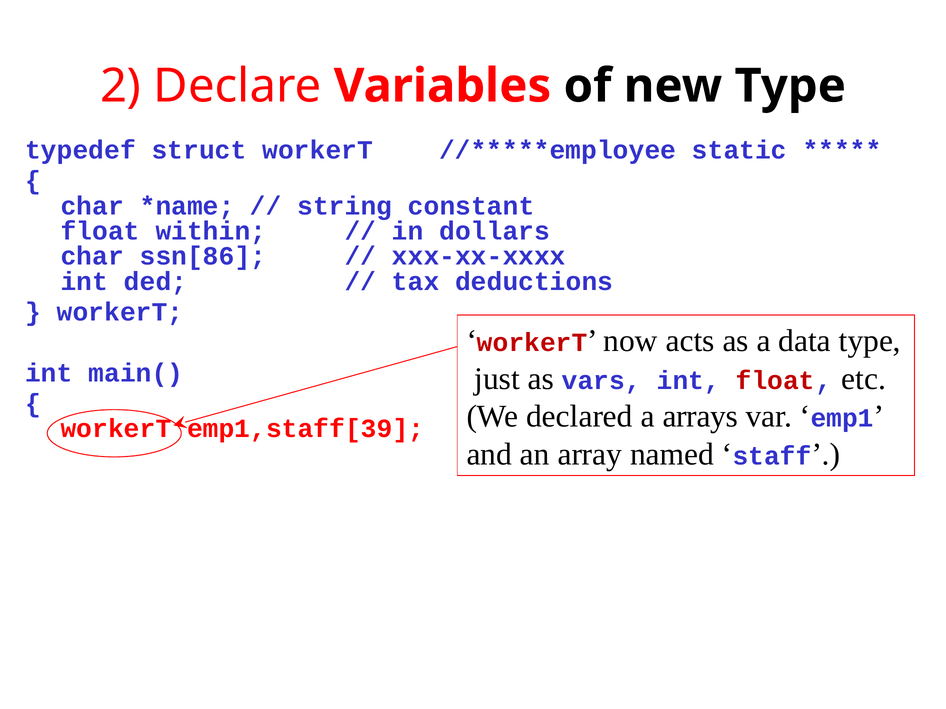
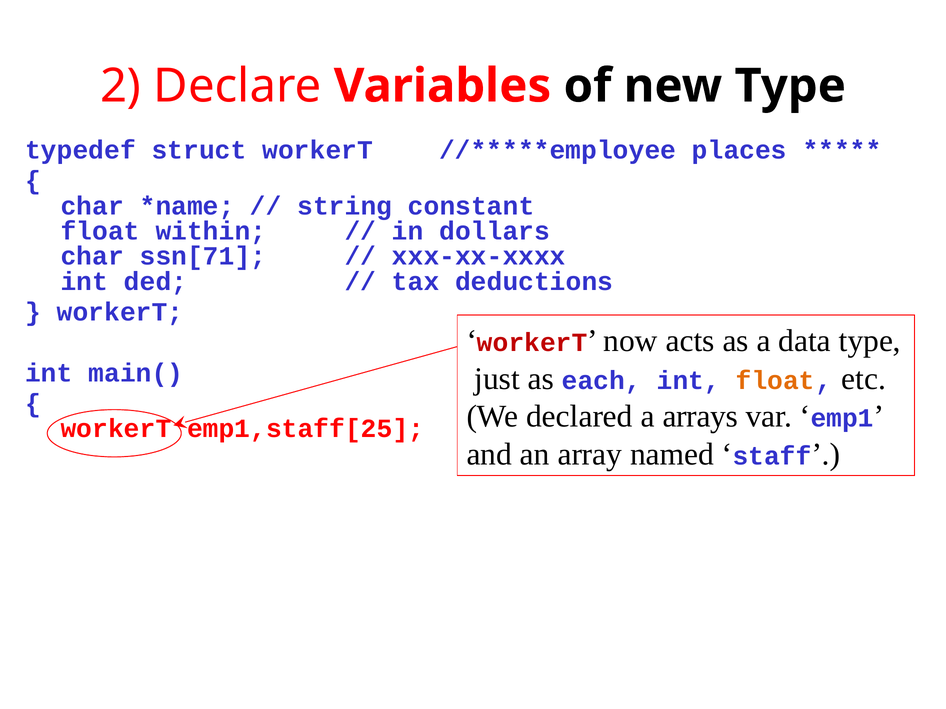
static: static -> places (739, 150)
ssn[86: ssn[86 -> ssn[71 (203, 257)
vars: vars -> each (601, 381)
float colour: red -> orange (775, 381)
emp1,staff[39: emp1,staff[39 -> emp1,staff[25 (306, 429)
